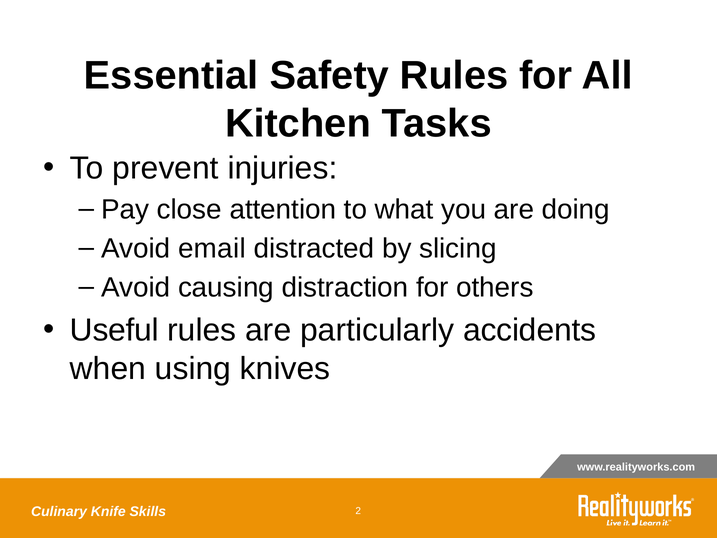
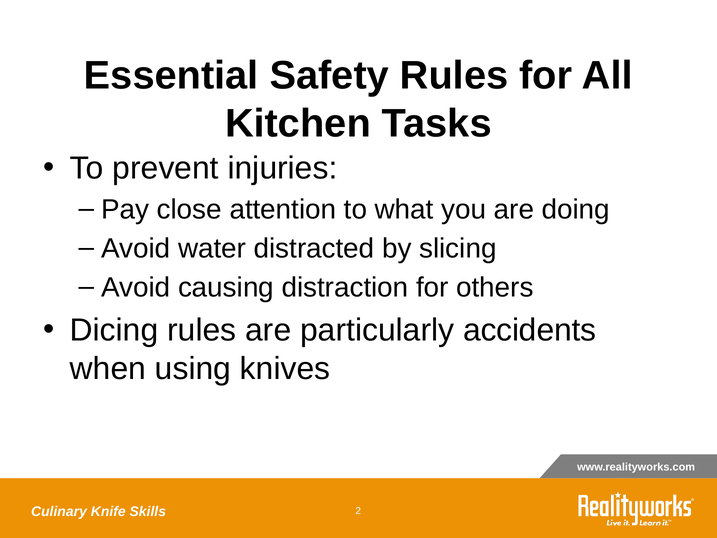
email: email -> water (212, 249)
Useful: Useful -> Dicing (114, 330)
